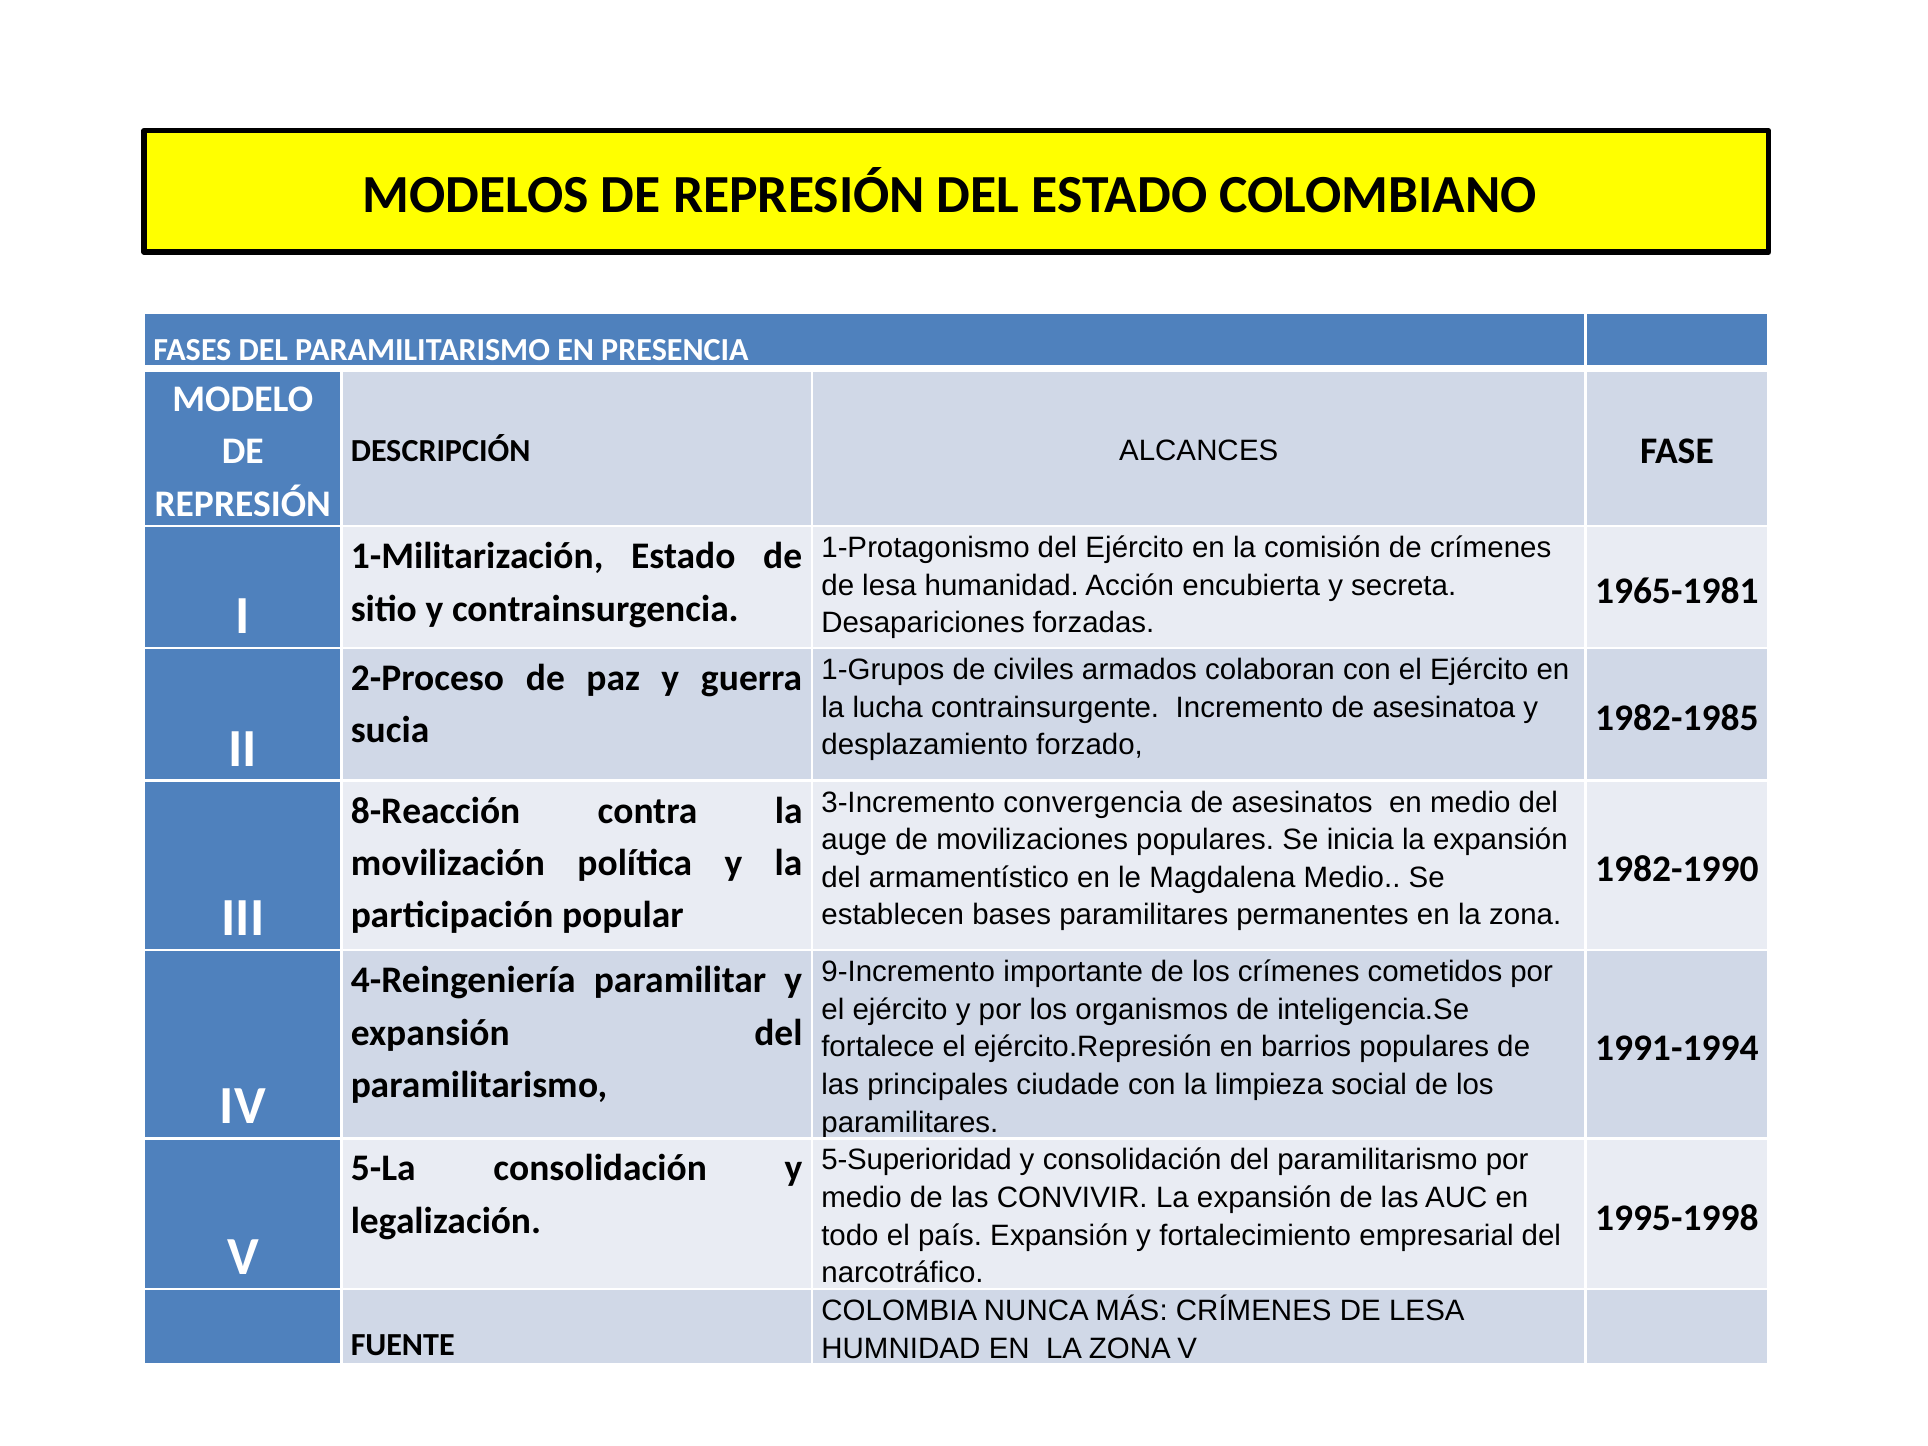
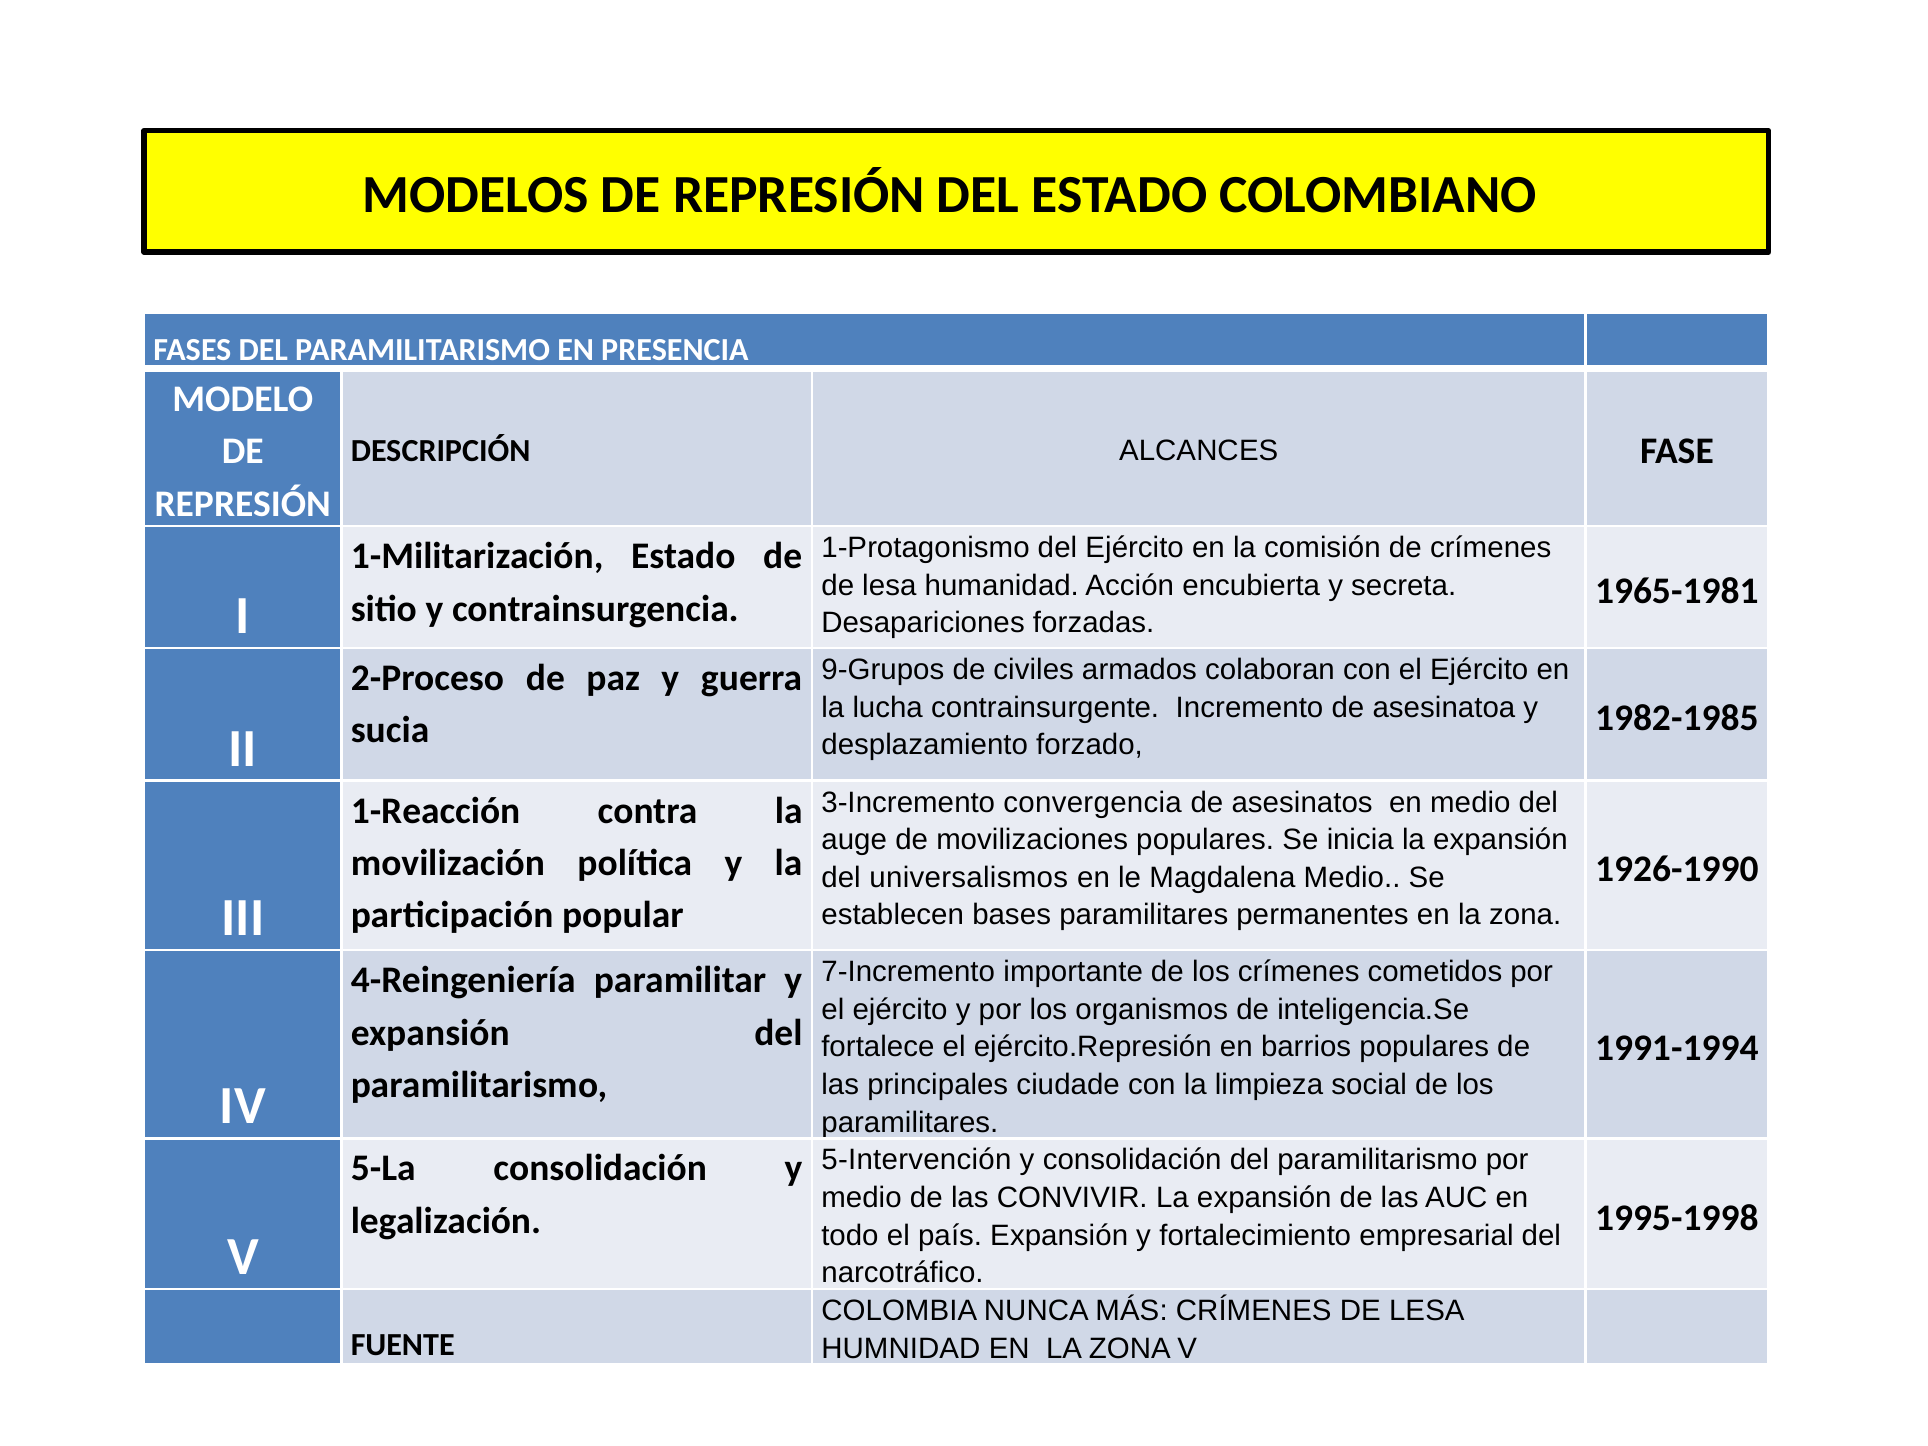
1-Grupos: 1-Grupos -> 9-Grupos (883, 670)
8-Reacción: 8-Reacción -> 1-Reacción (436, 811)
1982-1990: 1982-1990 -> 1926-1990 (1677, 869)
armamentístico: armamentístico -> universalismos (969, 878)
9-Incremento: 9-Incremento -> 7-Incremento (908, 972)
5-Superioridad: 5-Superioridad -> 5-Intervención (916, 1160)
